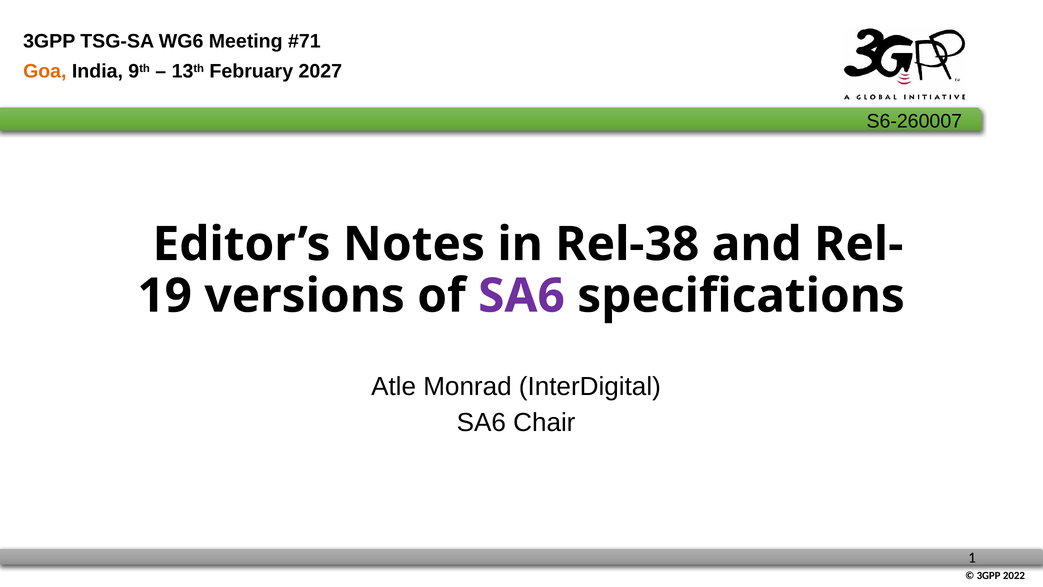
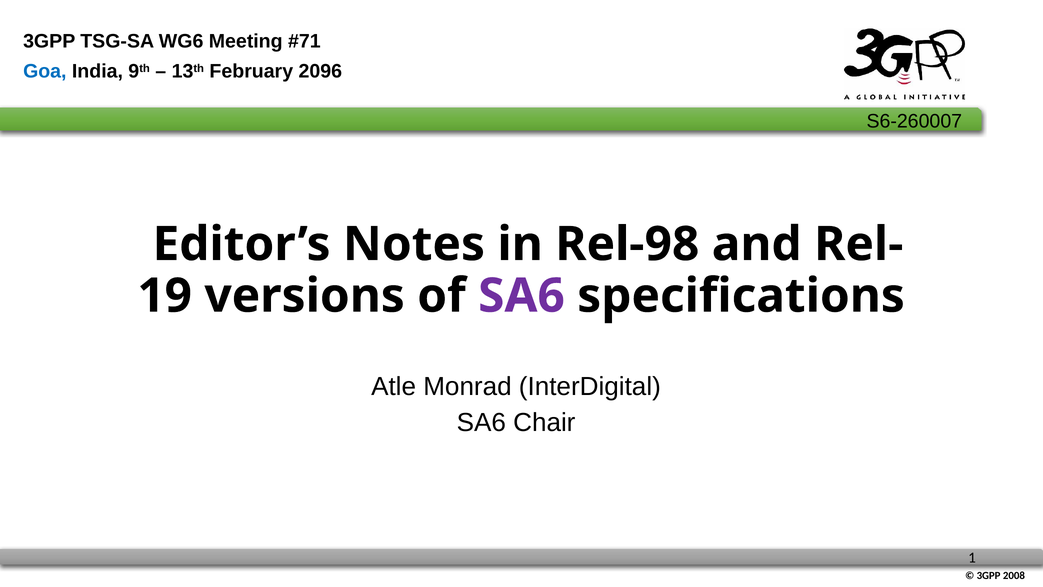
Goa colour: orange -> blue (45, 71)
2027: 2027 -> 2096 (320, 71)
Rel-38: Rel-38 -> Rel-98 (627, 244)
2022: 2022 -> 2008 (1014, 575)
